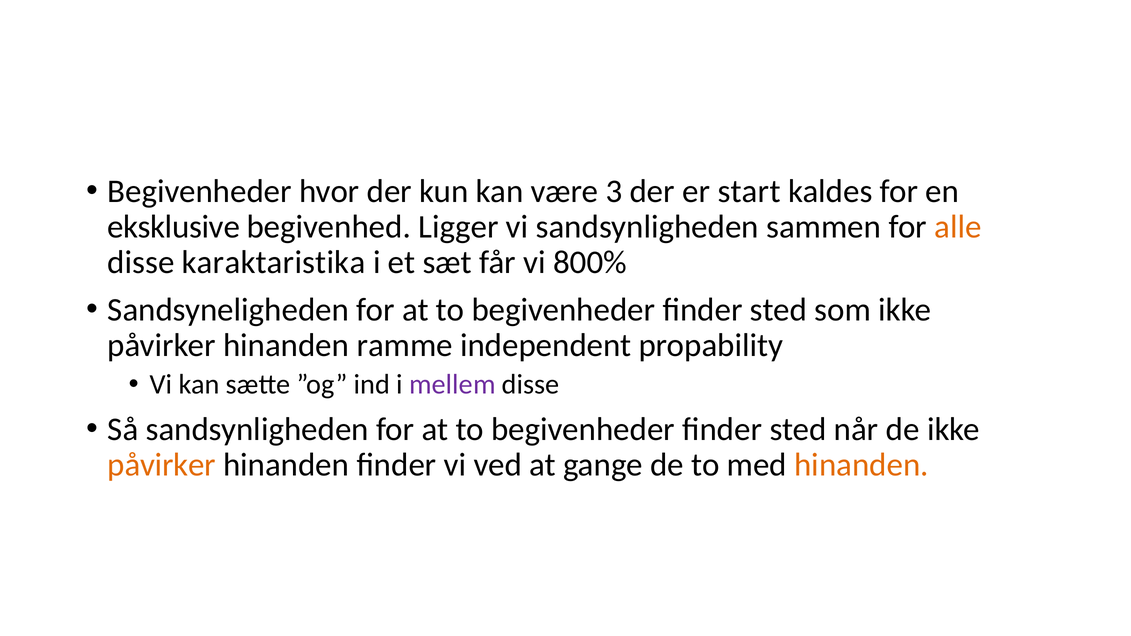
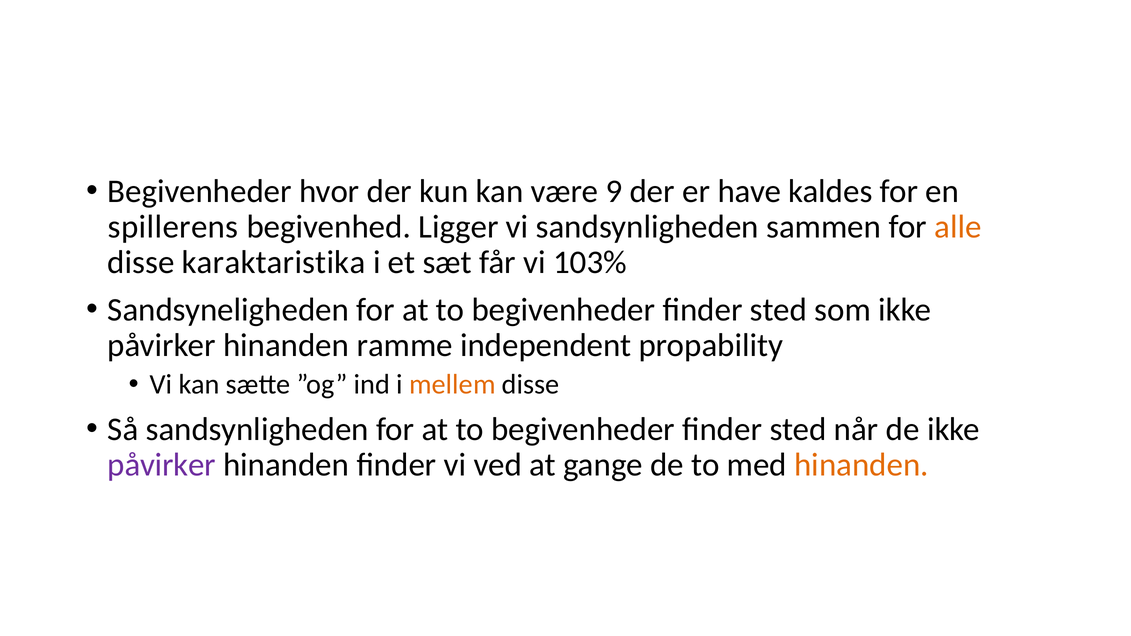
3: 3 -> 9 (614, 191)
start: start -> have (749, 191)
eksklusive: eksklusive -> spillerens (173, 227)
800%: 800% -> 103% (590, 262)
mellem colour: purple -> orange (452, 385)
påvirker colour: orange -> purple (162, 465)
